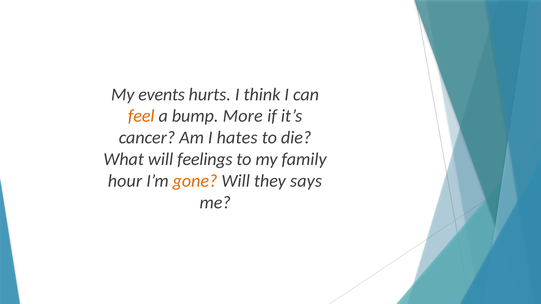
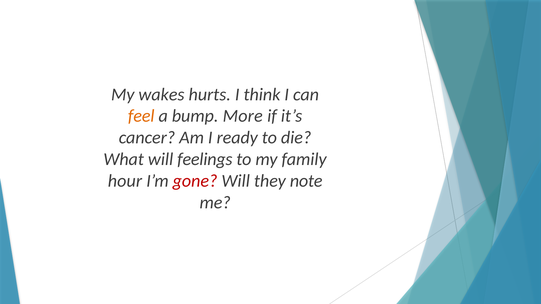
events: events -> wakes (161, 95)
hates: hates -> ready (237, 138)
gone colour: orange -> red (195, 181)
says: says -> note (306, 181)
